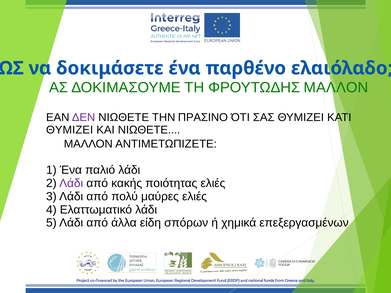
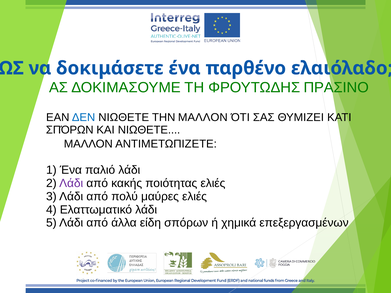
ΦΡΟΥΤΩΔΗΣ ΜΑΛΛΟΝ: ΜΑΛΛΟΝ -> ΠΡΑΣΙΝΟ (336, 88)
ΔΕΝ colour: purple -> blue (84, 117)
ΤΗΝ ΠΡΑΣΙΝΟ: ΠΡΑΣΙΝΟ -> ΜΑΛΛΟΝ (203, 117)
ΘΥΜΙΖΕΙ: ΘΥΜΙΖΕΙ -> ΣΠΌΡΩΝ (70, 130)
